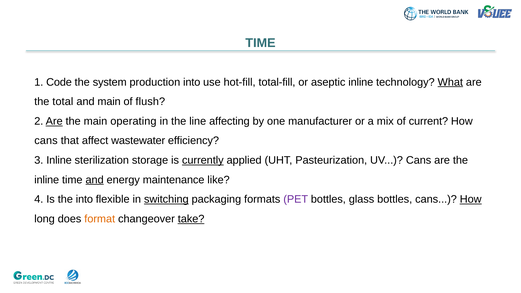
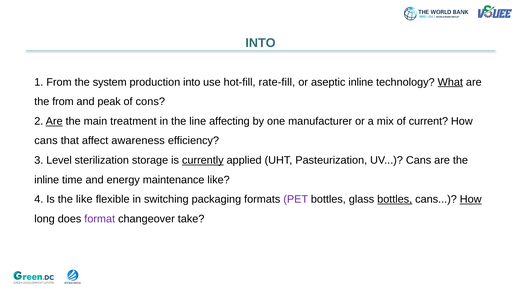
TIME: TIME -> INTO (260, 43)
1 Code: Code -> From (59, 82)
total-fill: total-fill -> rate-fill (277, 82)
the total: total -> from (63, 102)
and main: main -> peak (109, 102)
flush: flush -> cons (150, 102)
operating: operating -> treatment (133, 121)
wastewater: wastewater -> awareness (138, 141)
3 Inline: Inline -> Level (59, 160)
and underline: present -> none (95, 180)
the into: into -> like (84, 199)
switching underline: present -> none (166, 199)
bottles underline: none -> present (395, 199)
format colour: orange -> purple (100, 219)
take underline: present -> none (191, 219)
